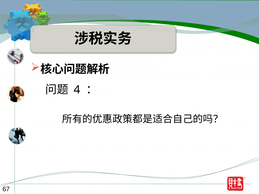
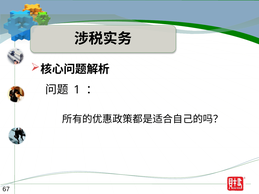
4: 4 -> 1 (77, 90)
